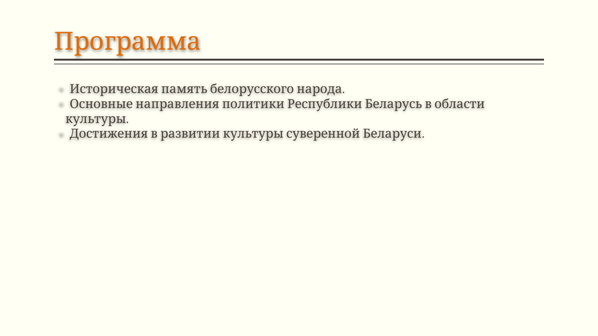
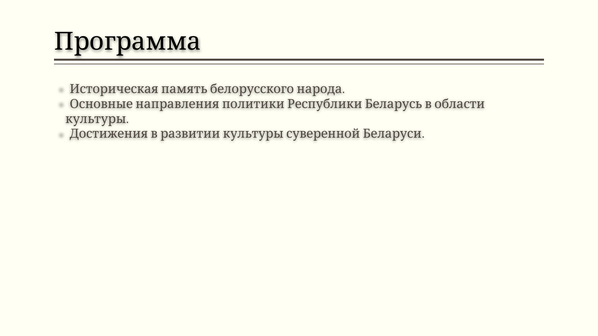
Программа colour: orange -> black (128, 42)
